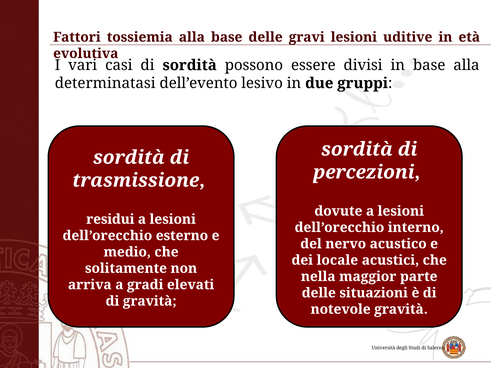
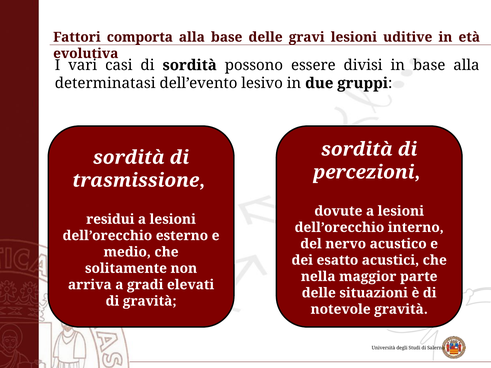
tossiemia: tossiemia -> comporta (140, 37)
locale: locale -> esatto (337, 260)
